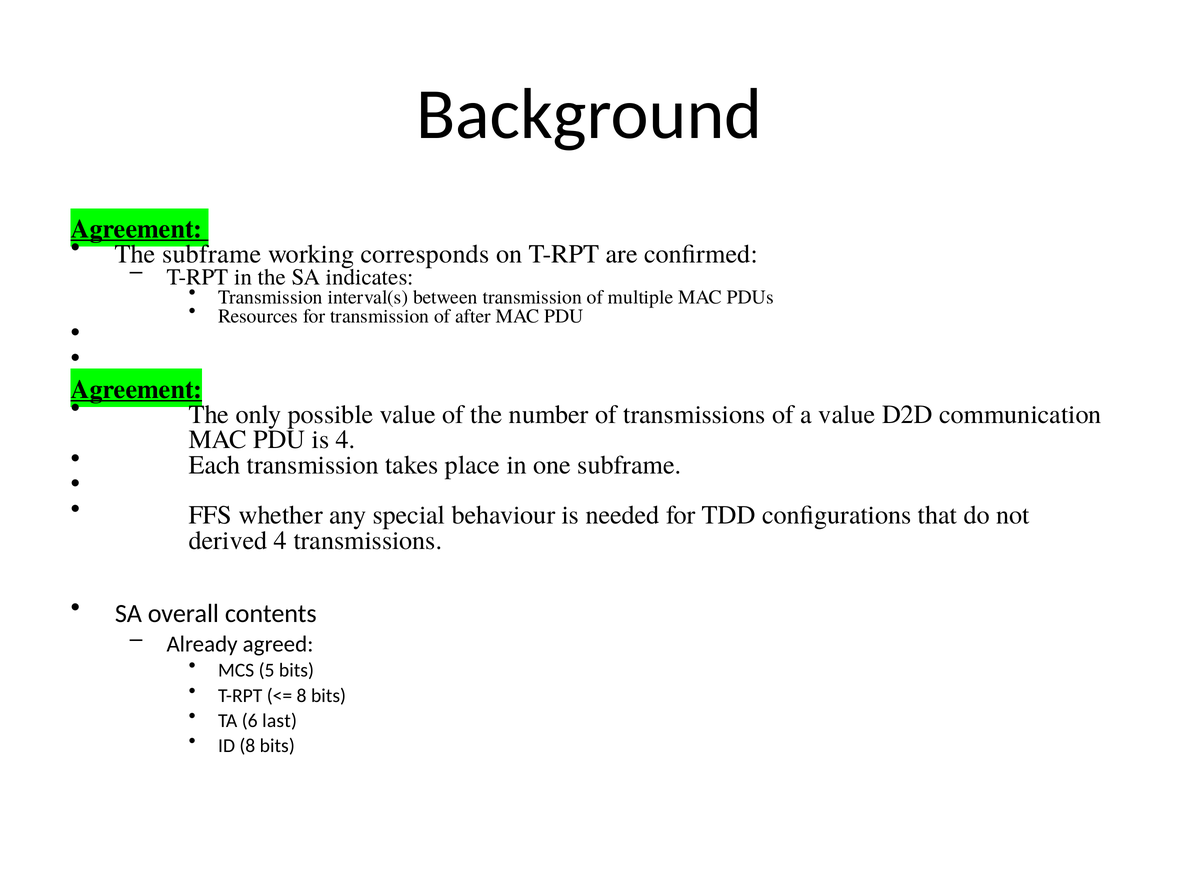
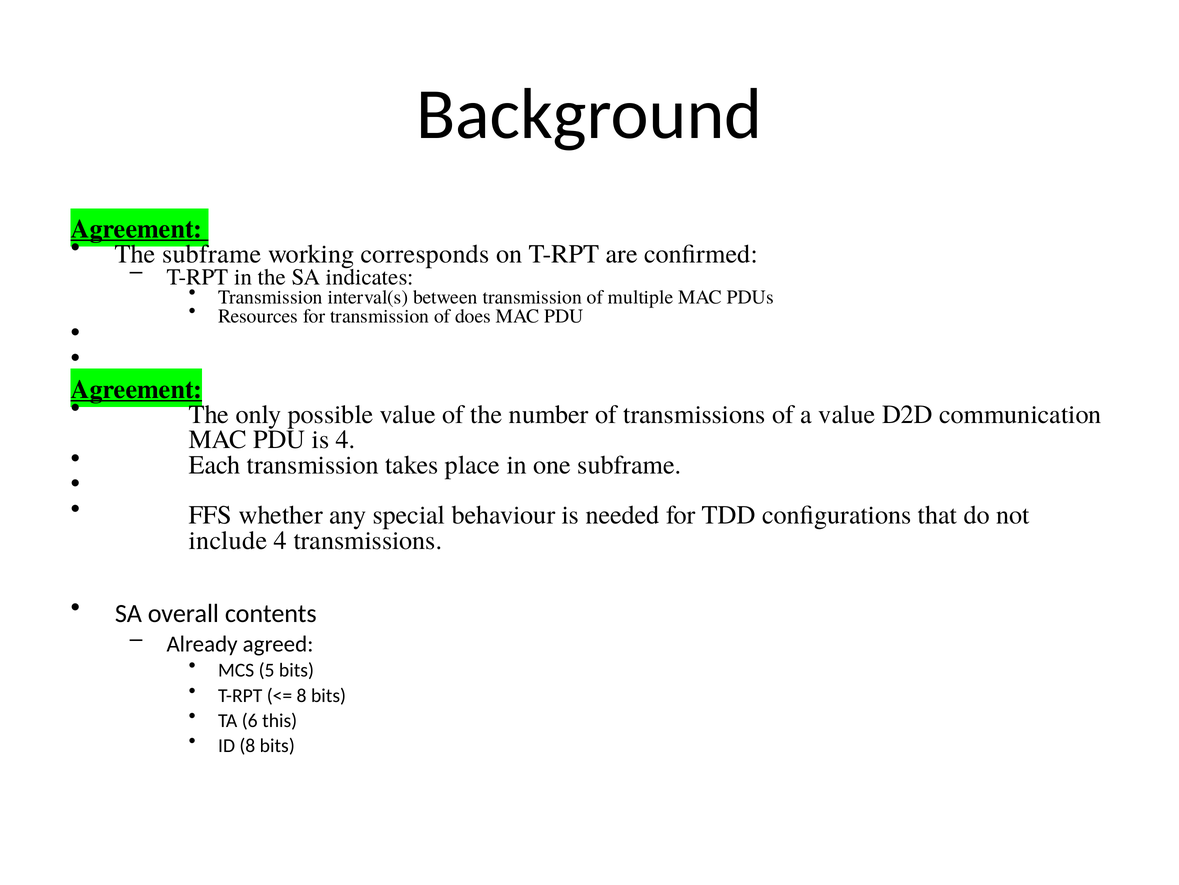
after: after -> does (473, 316)
derived: derived -> include (228, 540)
last: last -> this (280, 720)
